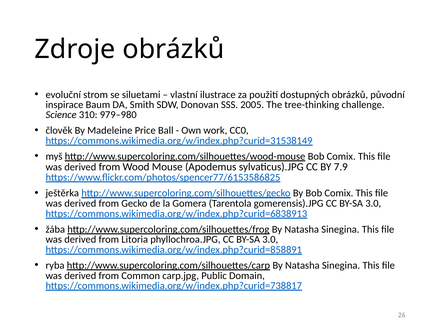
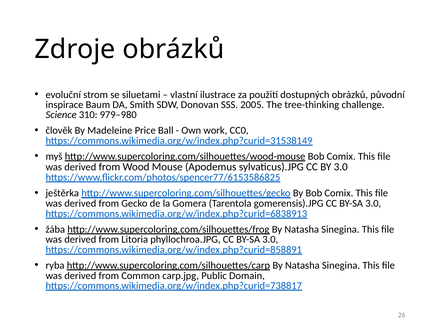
BY 7.9: 7.9 -> 3.0 (341, 167)
